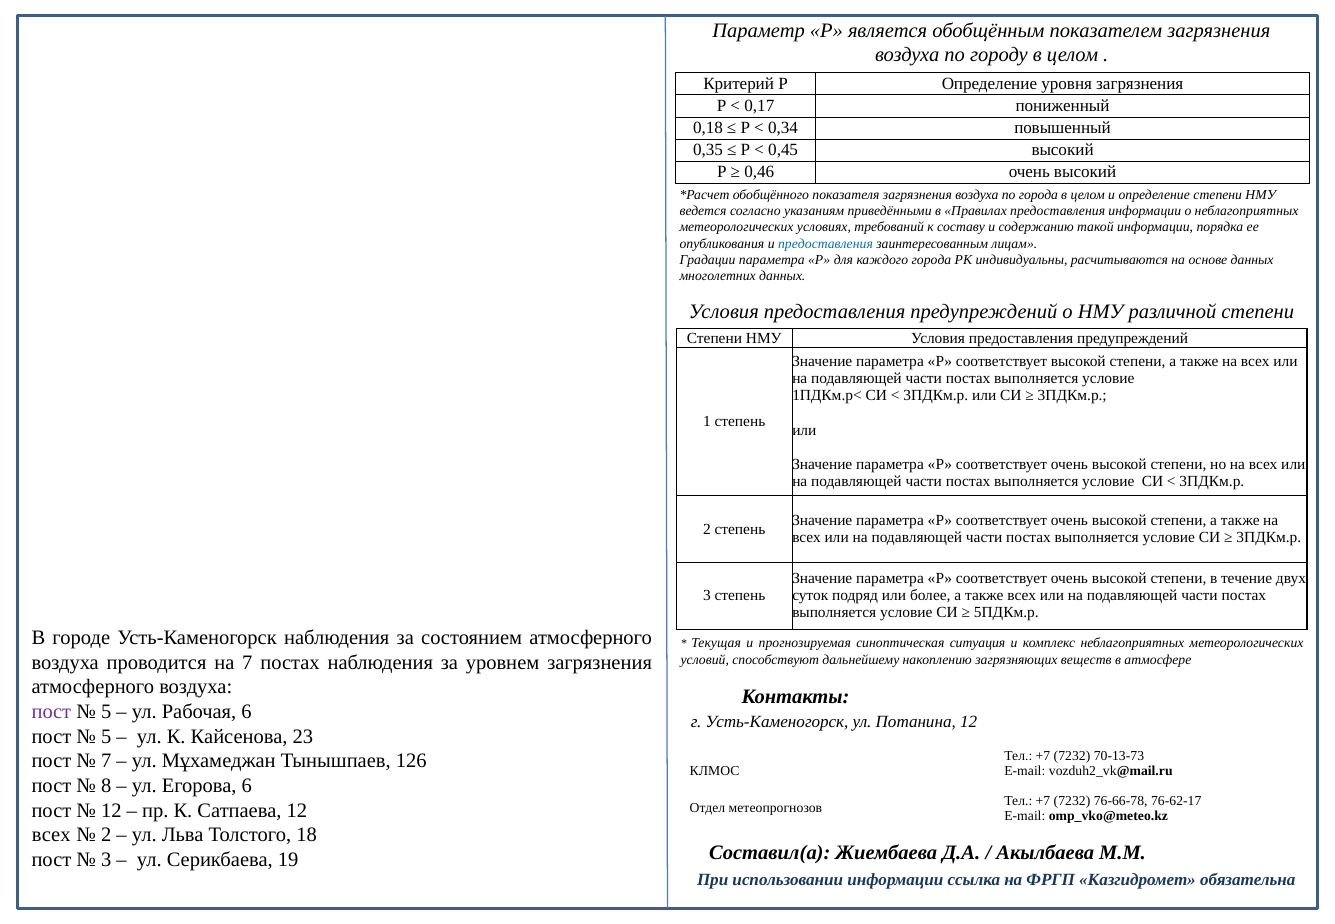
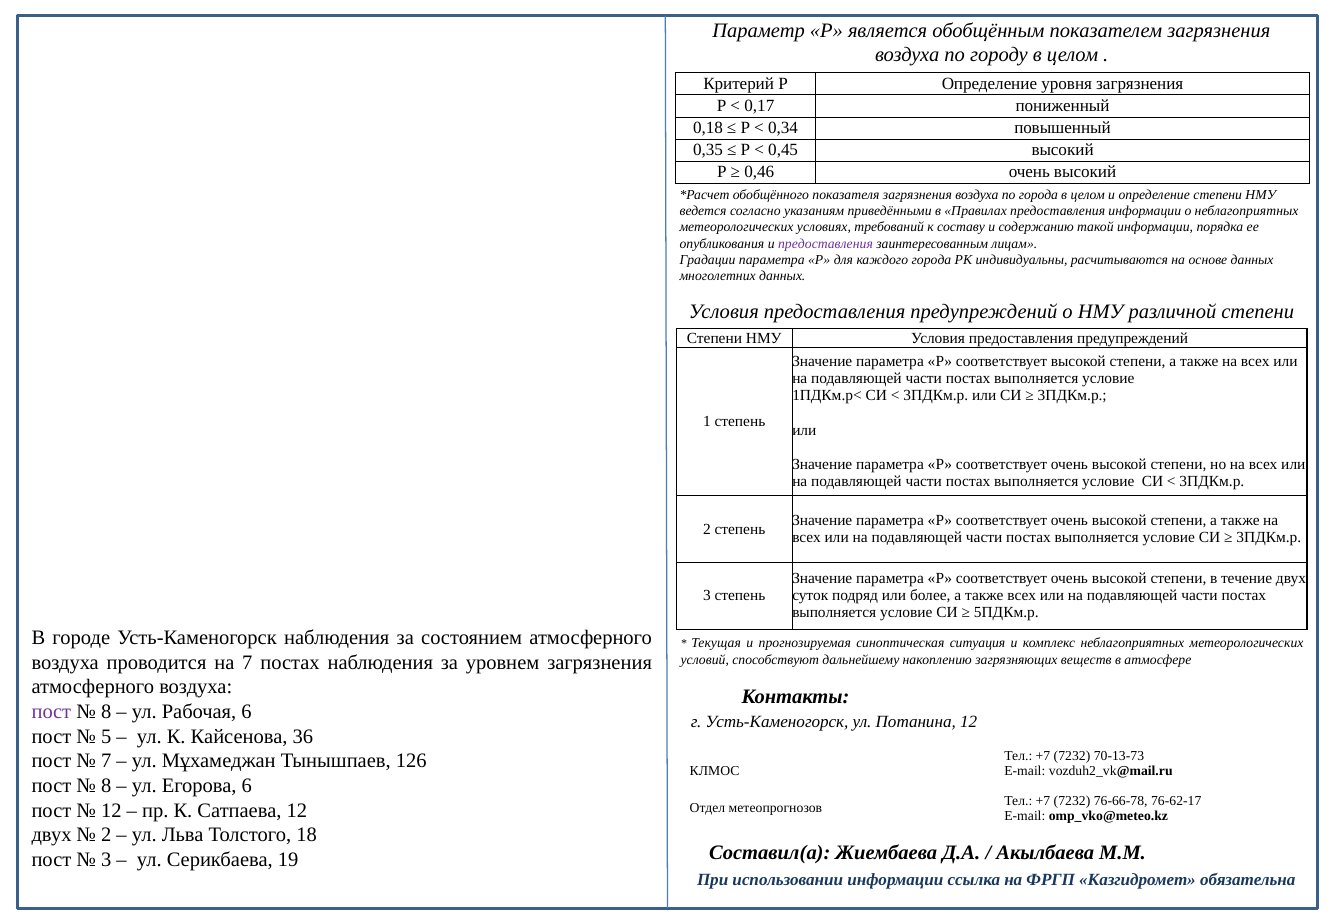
предоставления colour: blue -> purple (825, 244)
5: 5 -> 8 (106, 712)
23: 23 -> 36 (303, 737)
всех: всех -> двух (52, 835)
